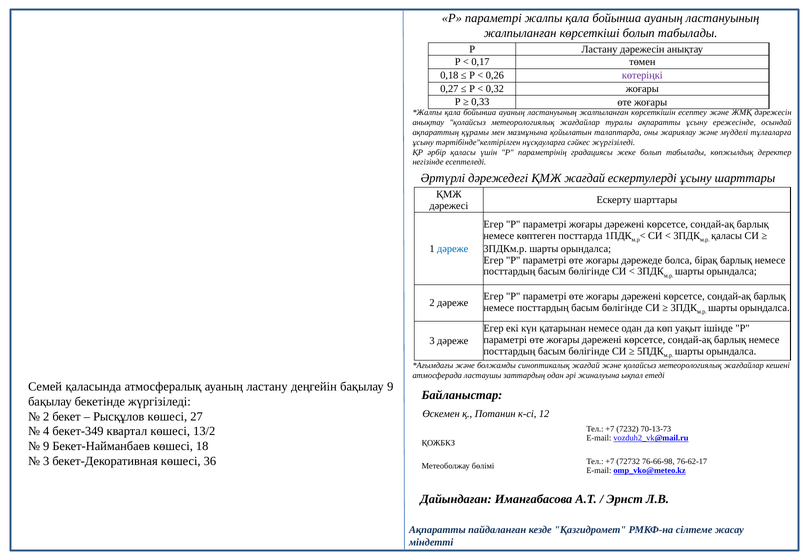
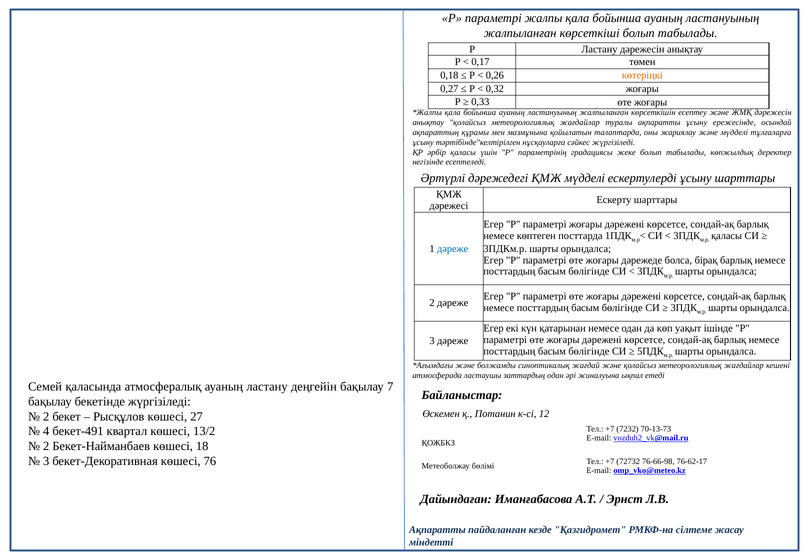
көтеріңкі colour: purple -> orange (642, 75)
ҚМЖ жағдай: жағдай -> мүдделі (585, 178)
бақылау 9: 9 -> 7 (390, 387)
бекет-349: бекет-349 -> бекет-491 (78, 431)
9: 9 -> 2 (46, 446)
36: 36 -> 76 (210, 461)
